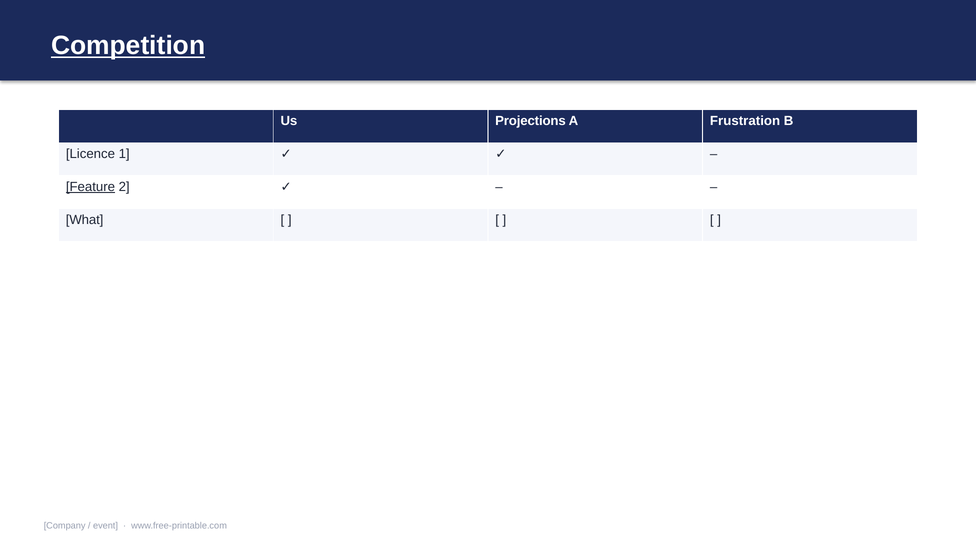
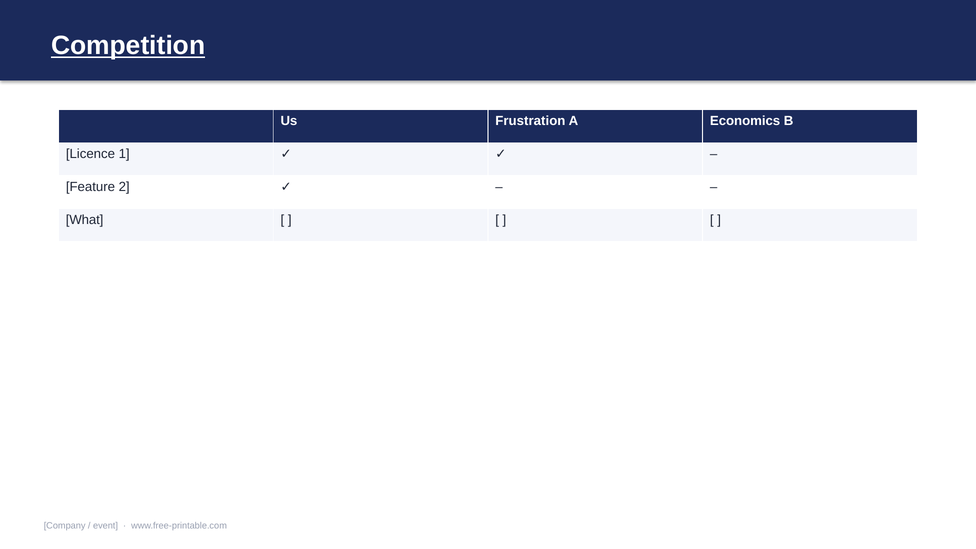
Projections: Projections -> Frustration (530, 121)
Frustration: Frustration -> Economics (745, 121)
Feature underline: present -> none (90, 187)
